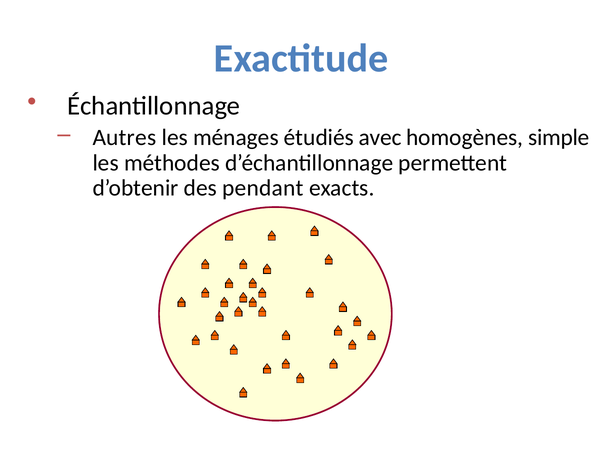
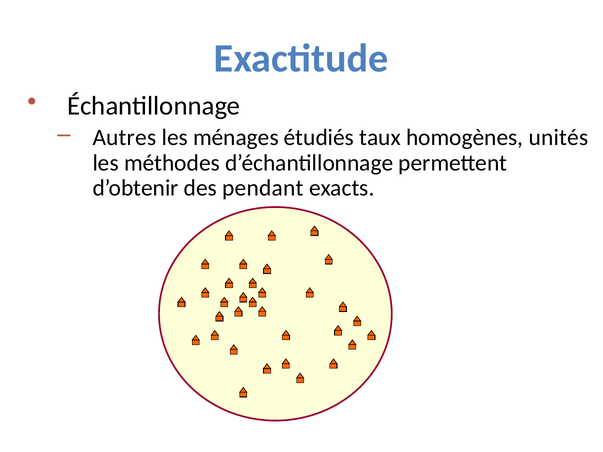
avec: avec -> taux (380, 138)
simple: simple -> unités (559, 138)
